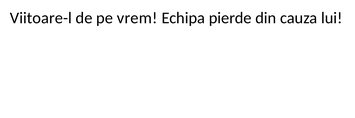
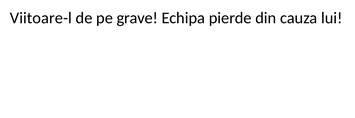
vrem: vrem -> grave (137, 18)
